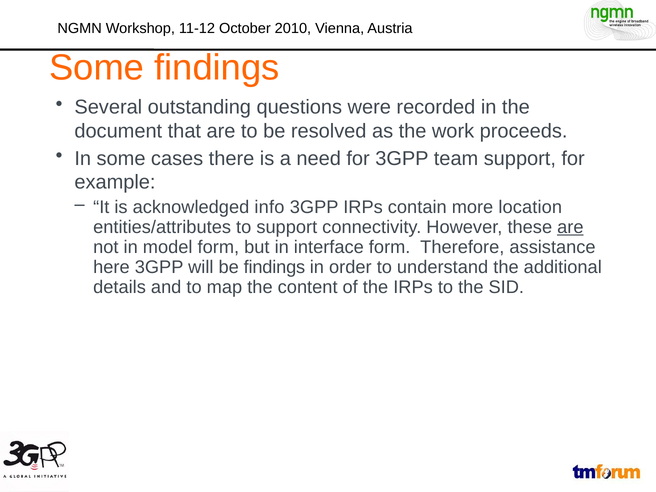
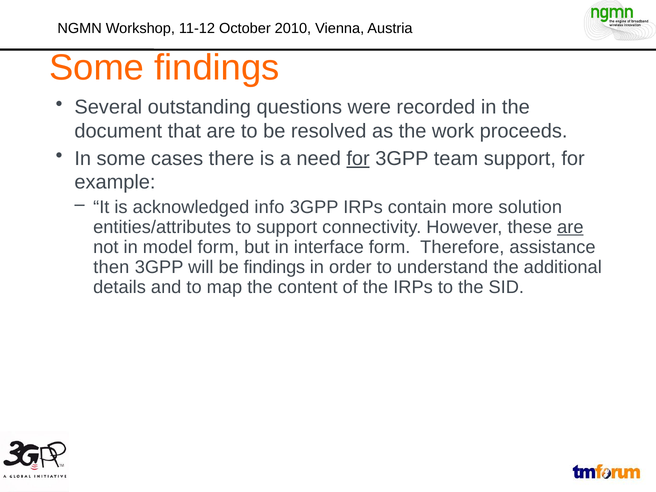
for underline: none -> present (358, 159)
location: location -> solution (530, 207)
here: here -> then (111, 267)
